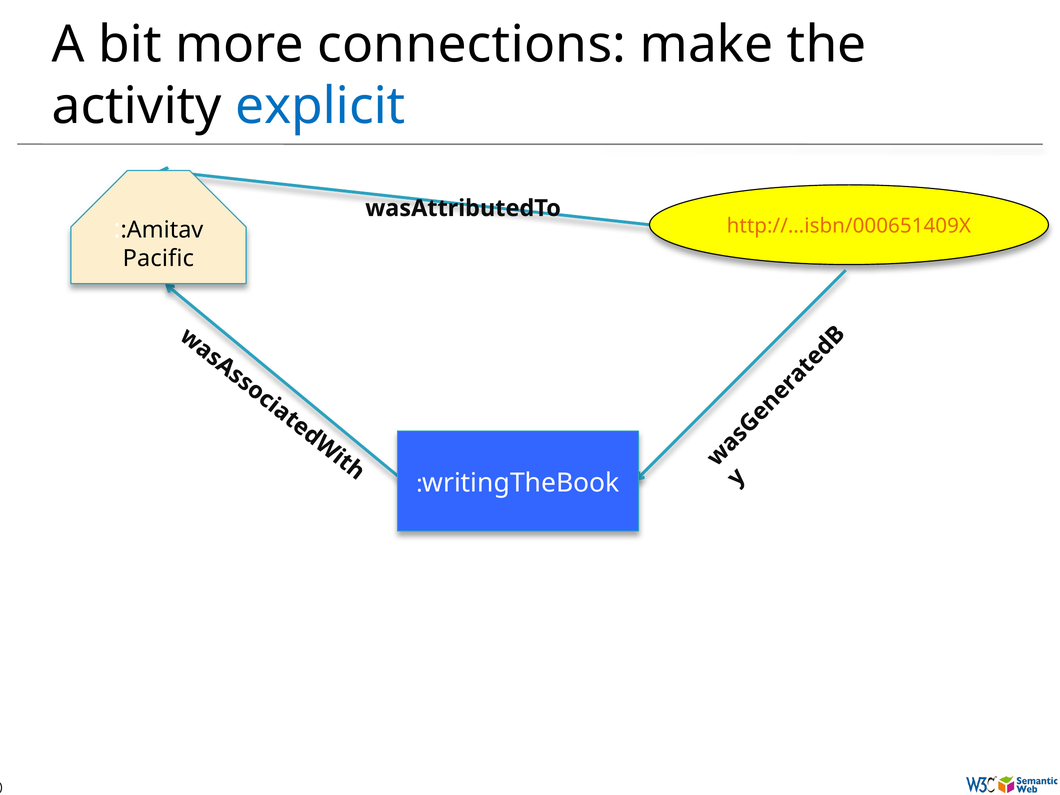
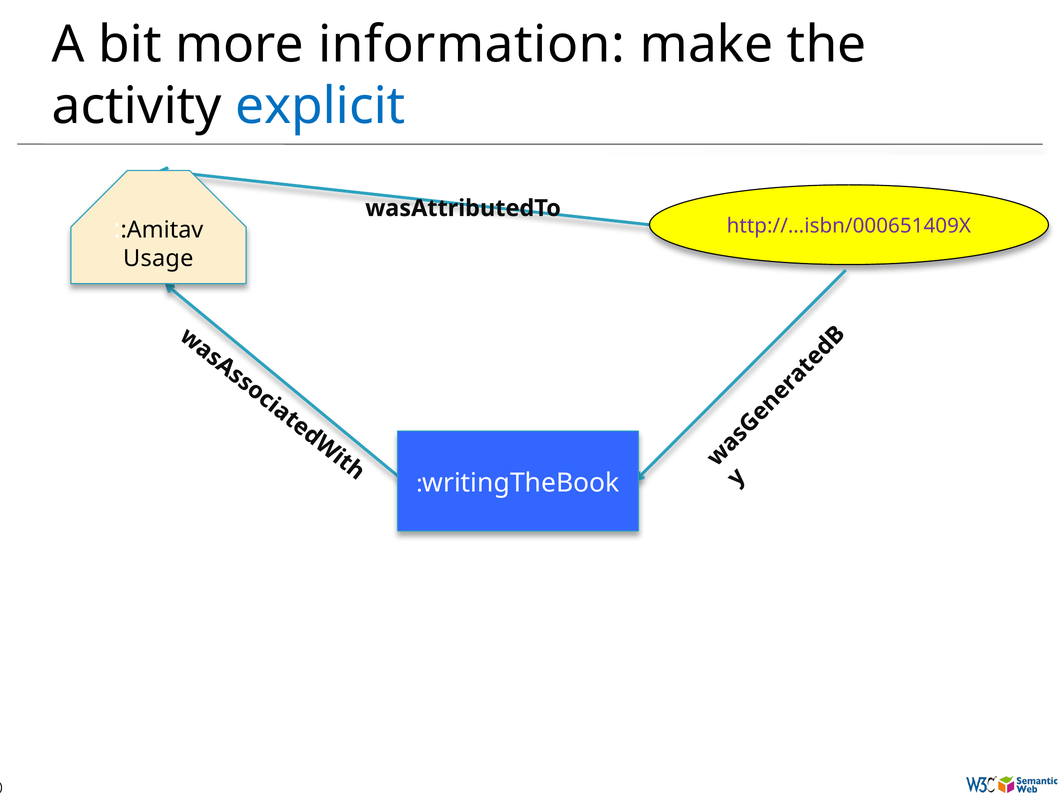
connections: connections -> information (472, 45)
http://…isbn/000651409X colour: orange -> purple (849, 226)
Pacific: Pacific -> Usage (158, 259)
